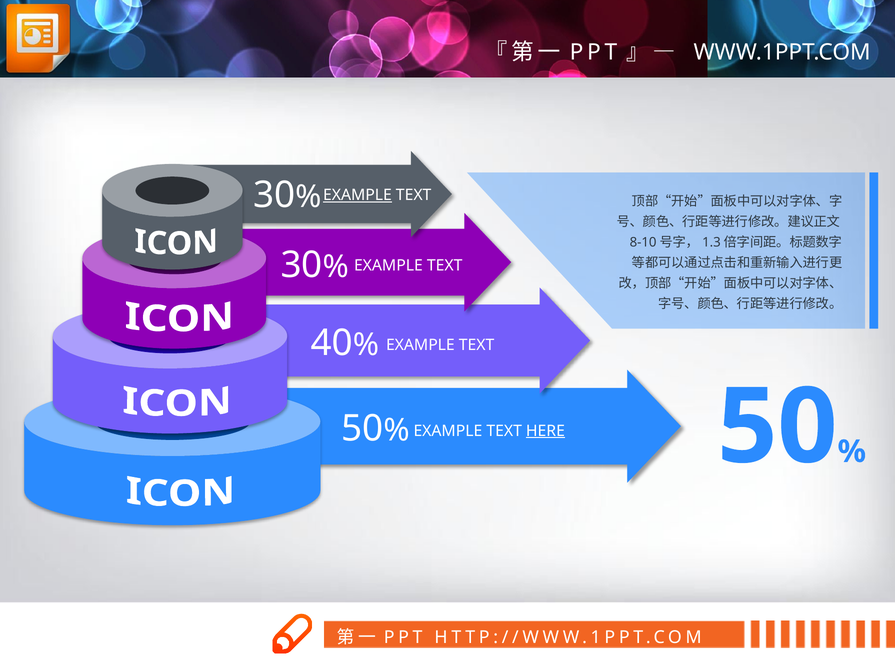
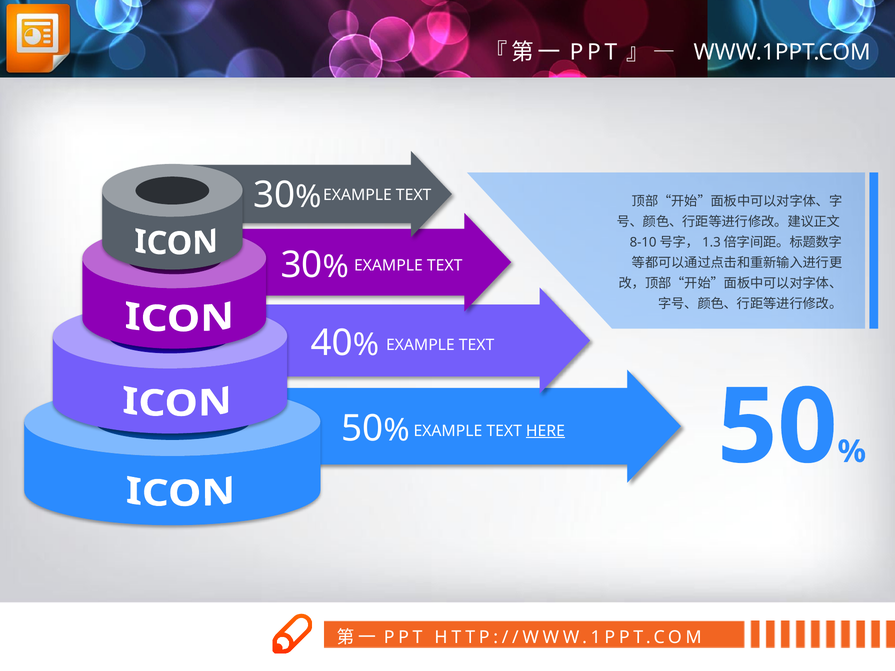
EXAMPLE underline: present -> none (357, 195)
